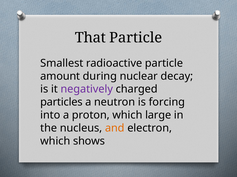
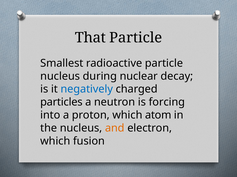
amount: amount -> nucleus (60, 76)
negatively colour: purple -> blue (87, 89)
large: large -> atom (158, 116)
shows: shows -> fusion (89, 142)
